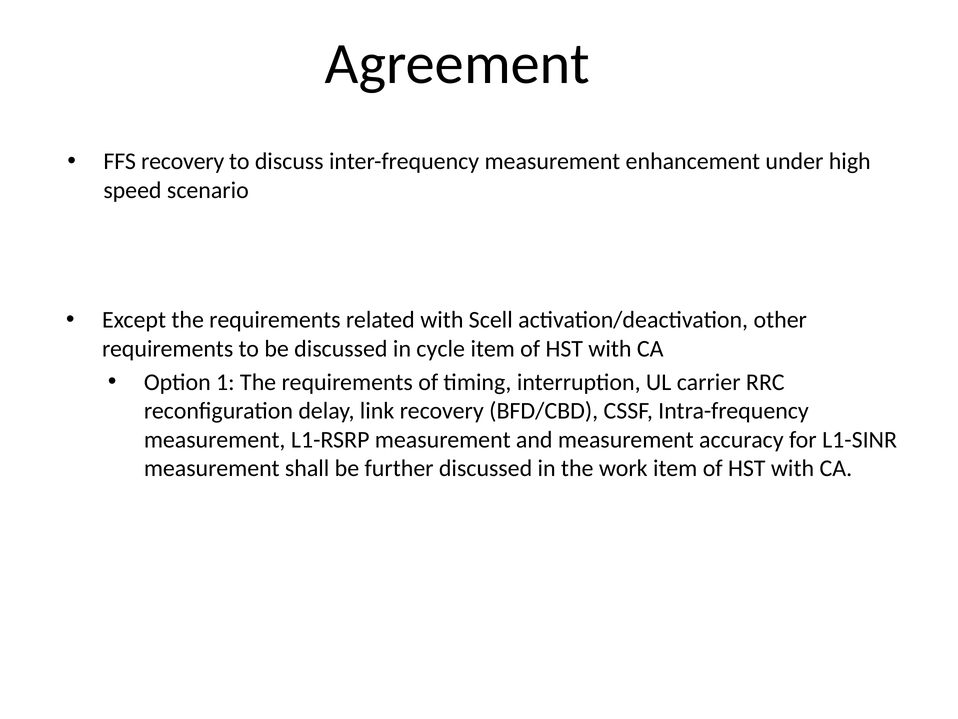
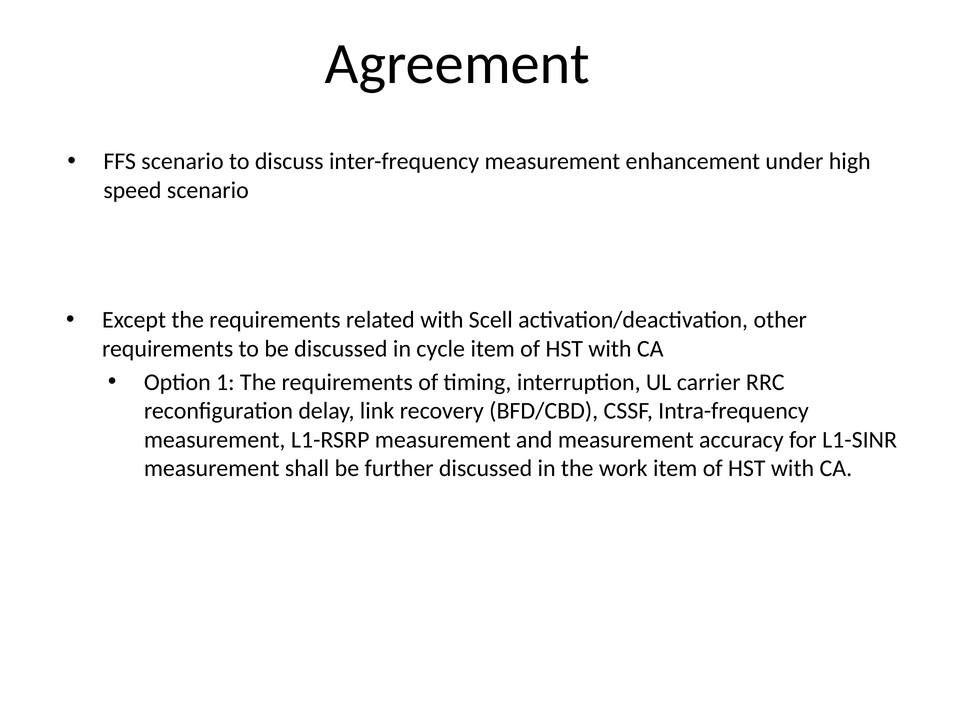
FFS recovery: recovery -> scenario (183, 161)
